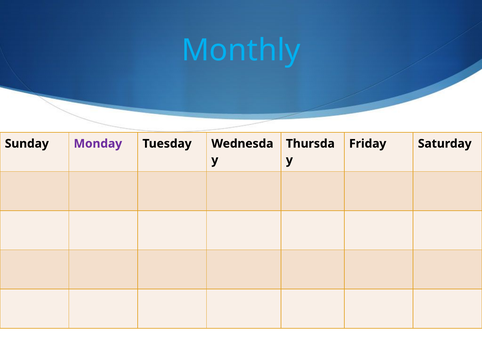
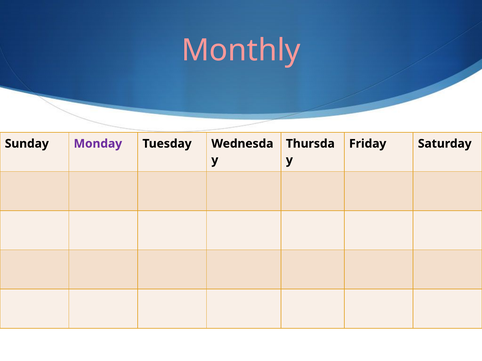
Monthly colour: light blue -> pink (241, 50)
